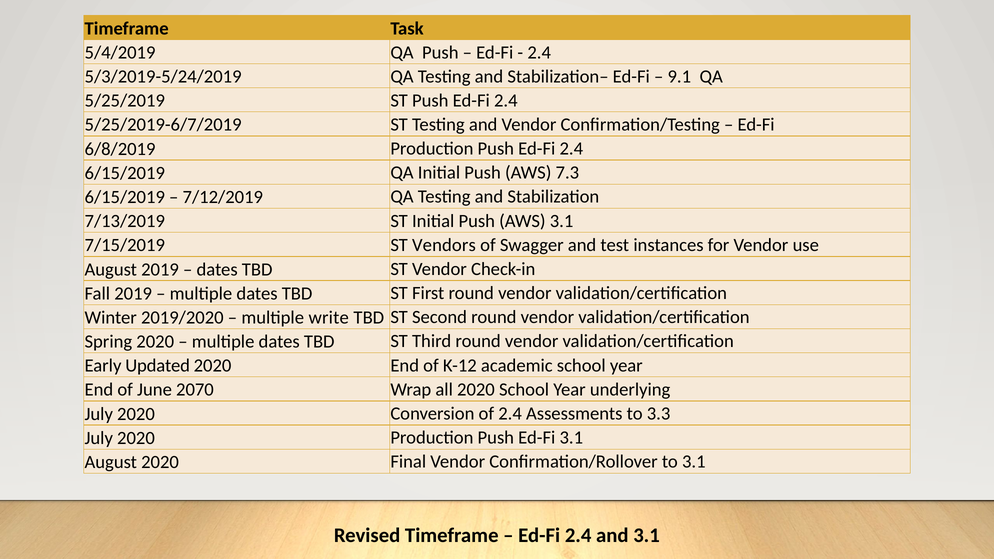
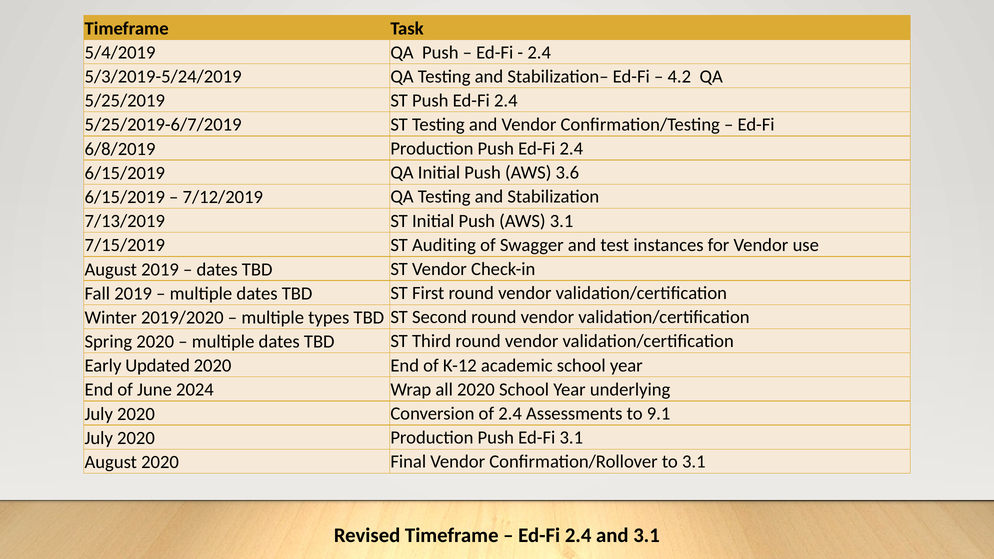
9.1: 9.1 -> 4.2 (679, 77)
7.3: 7.3 -> 3.6 (567, 173)
Vendors: Vendors -> Auditing (444, 245)
write: write -> types (329, 318)
2070: 2070 -> 2024 (195, 390)
3.3: 3.3 -> 9.1 (659, 414)
